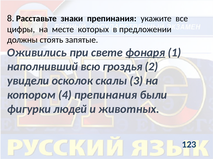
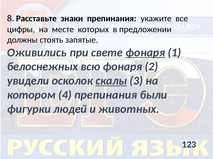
наполнивший: наполнивший -> белоснежных (43, 67)
всю гроздья: гроздья -> фонаря (123, 67)
скалы underline: none -> present (111, 81)
